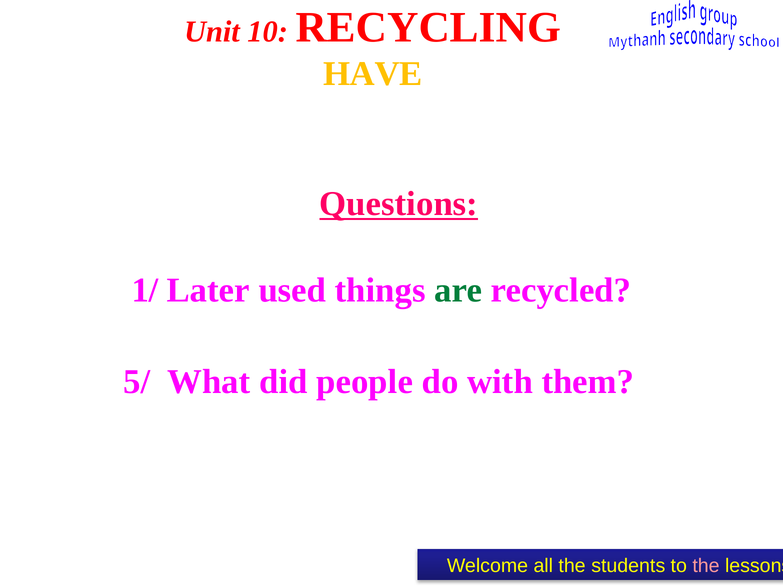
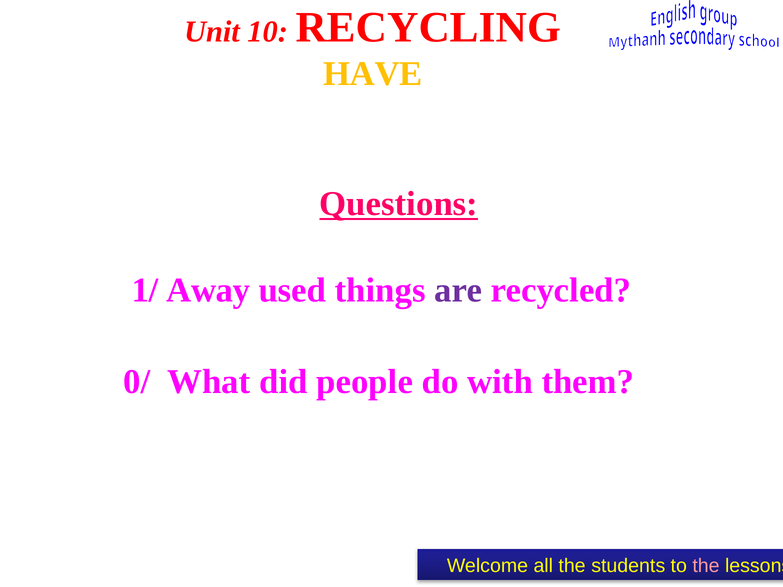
Later: Later -> Away (208, 290)
are colour: green -> purple (458, 290)
5/: 5/ -> 0/ (137, 382)
